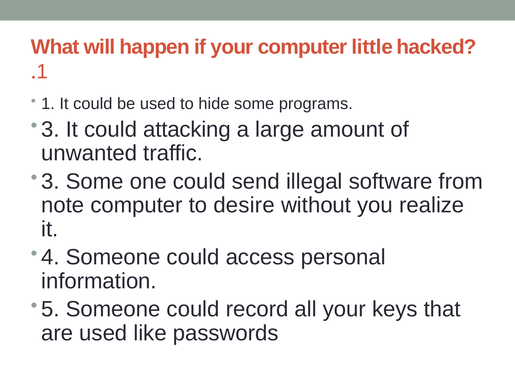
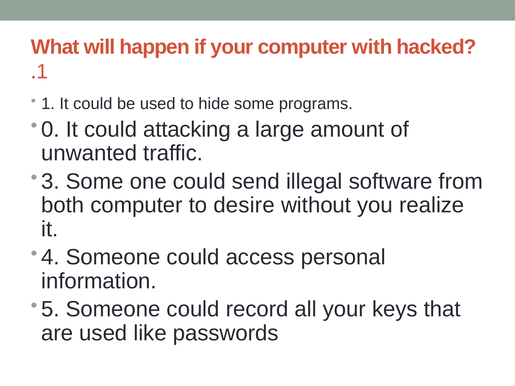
little: little -> with (372, 47)
3: 3 -> 0 (50, 129)
note: note -> both (63, 205)
